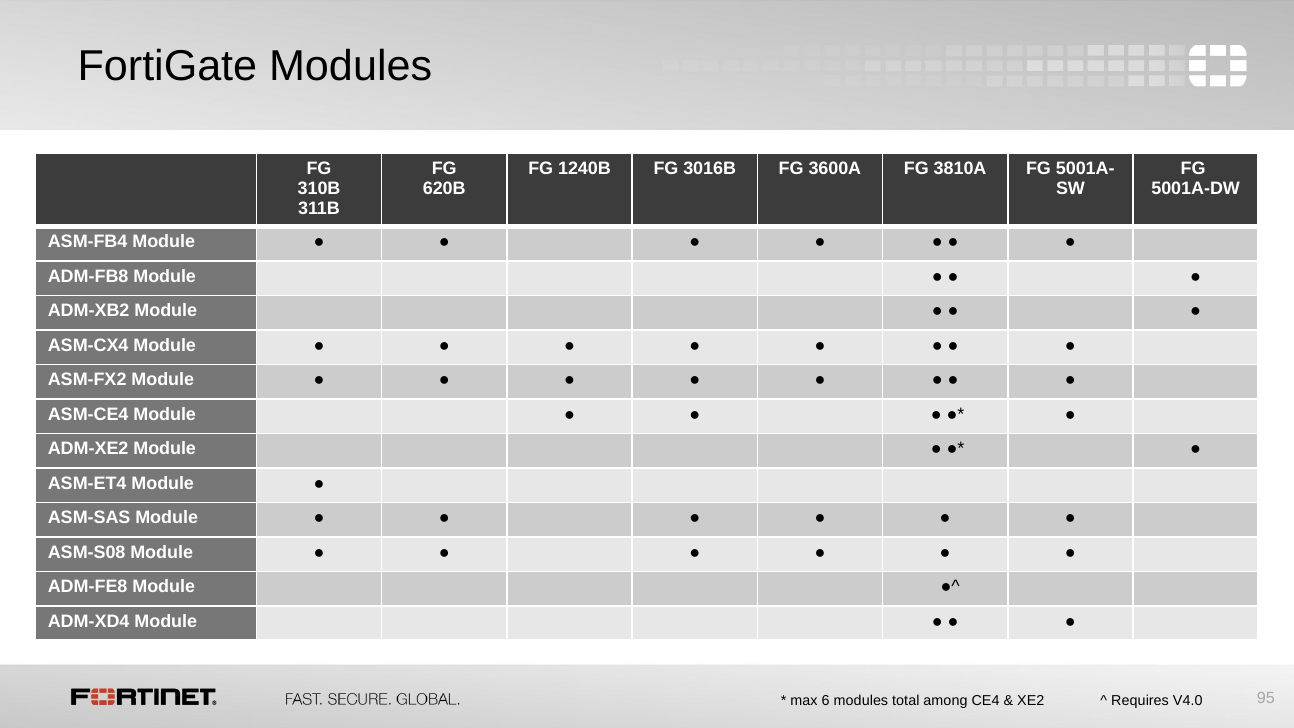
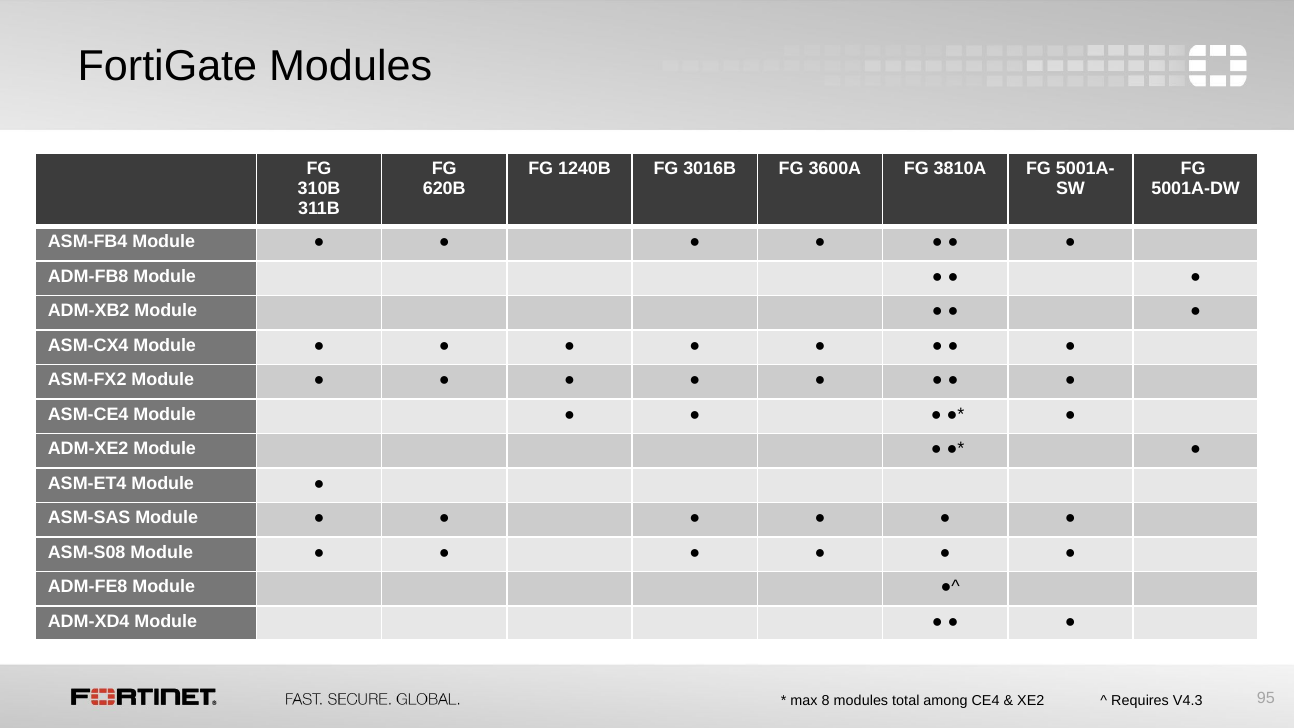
6: 6 -> 8 (826, 700)
V4.0: V4.0 -> V4.3 (1188, 700)
